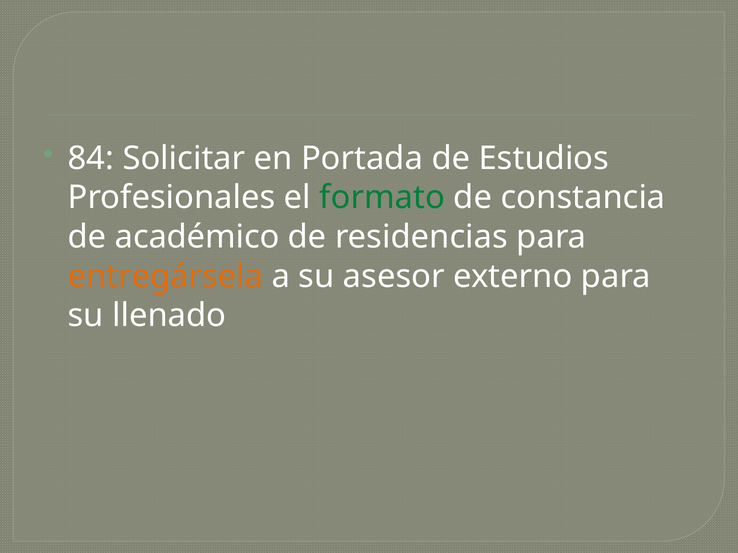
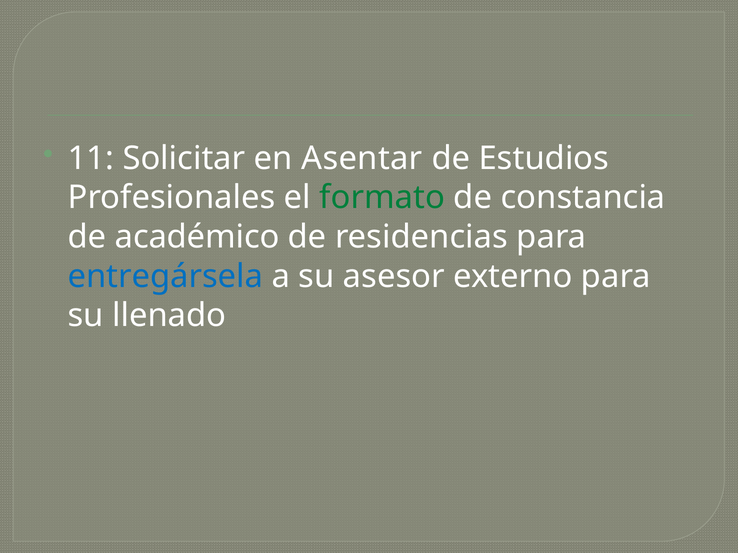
84: 84 -> 11 (91, 158)
Portada: Portada -> Asentar (362, 158)
entregársela colour: orange -> blue (165, 277)
